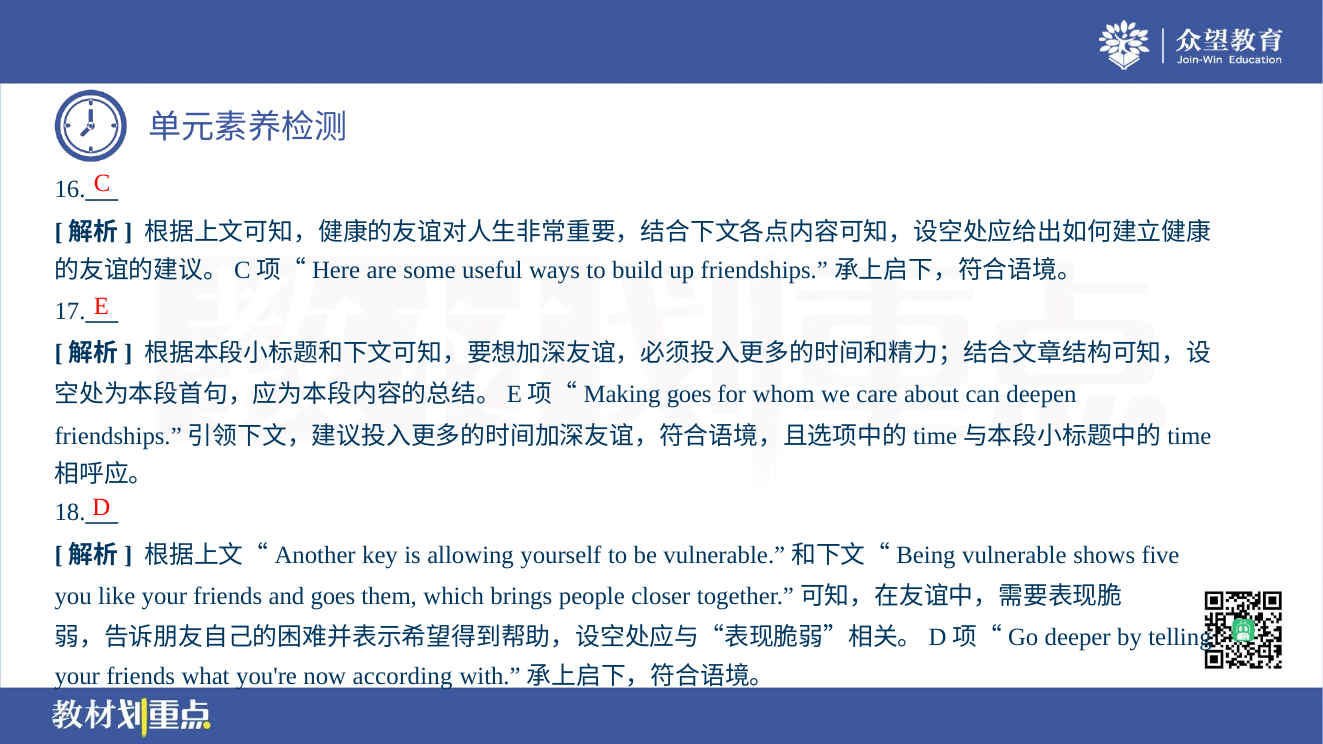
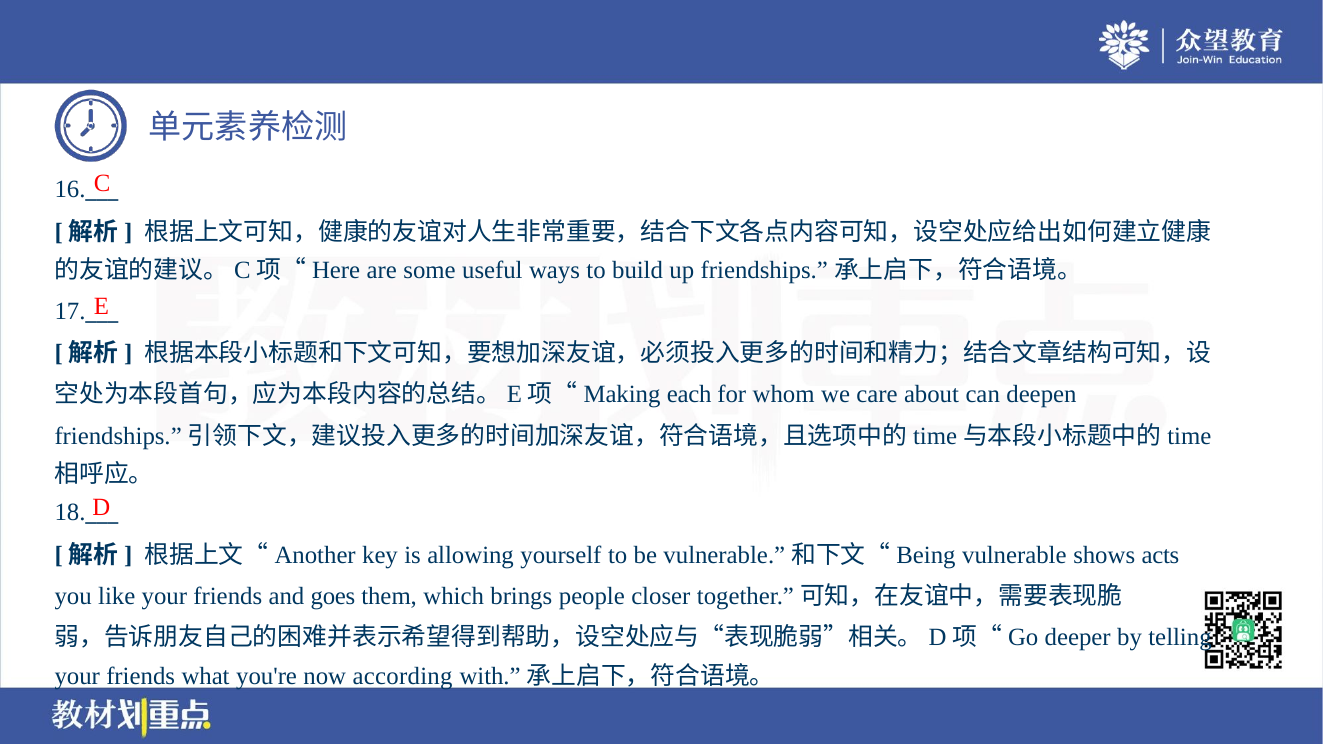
goes: goes -> each (689, 395)
five: five -> acts (1160, 555)
